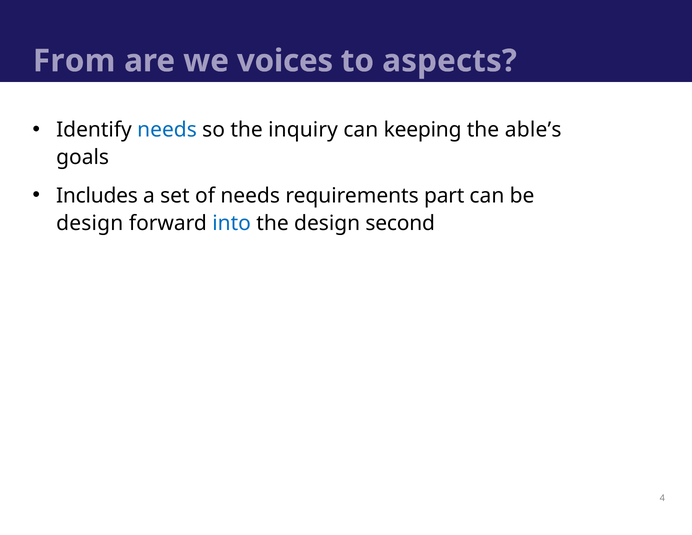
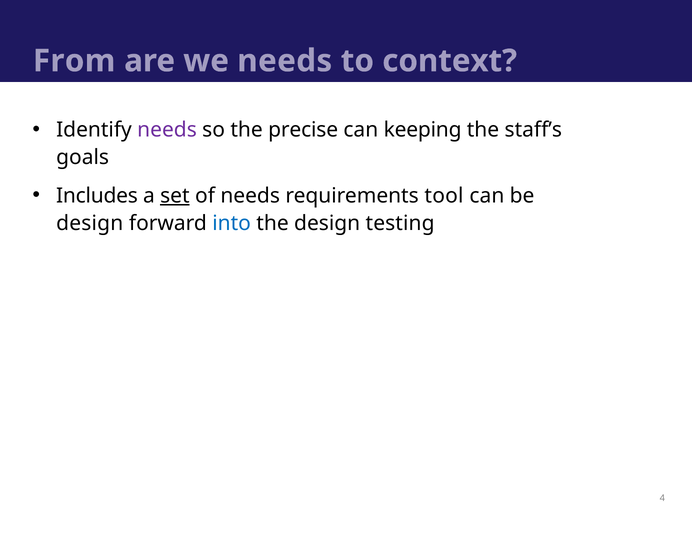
we voices: voices -> needs (285, 61)
aspects: aspects -> context (450, 61)
needs colour: blue -> purple (167, 130)
inquiry: inquiry -> precise (303, 130)
able’s: able’s -> staff’s (533, 130)
set underline: none -> present (175, 196)
part: part -> tool (444, 196)
second: second -> testing (400, 223)
